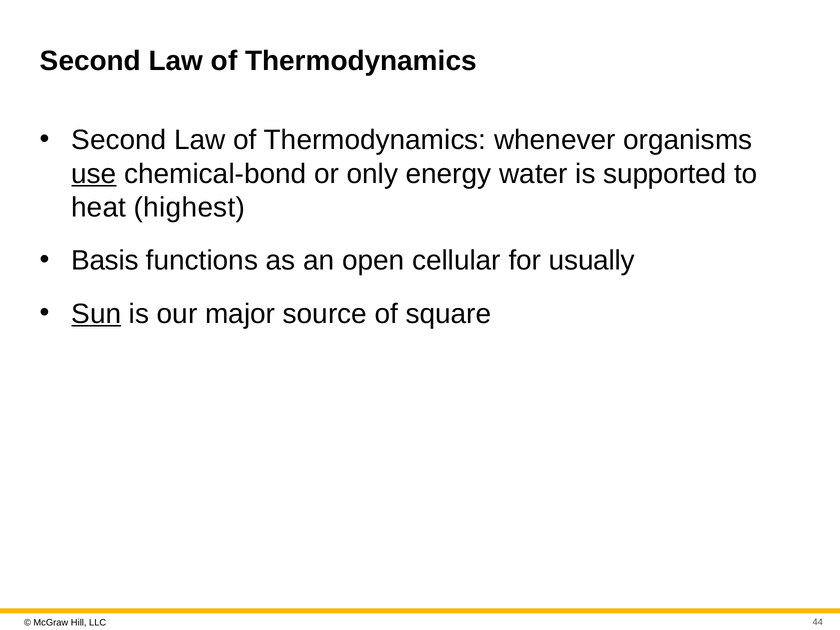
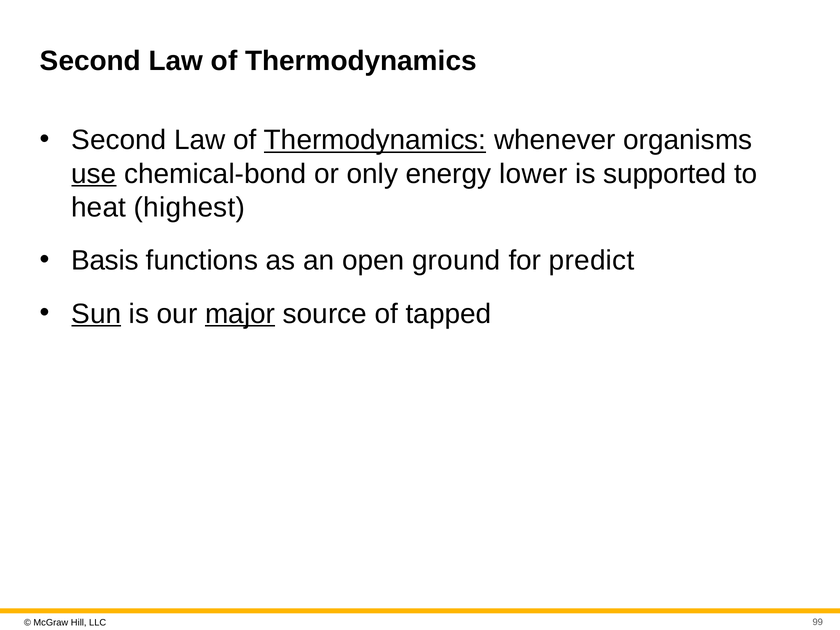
Thermodynamics underline: none -> present (375, 140)
water: water -> lower (533, 174)
cellular: cellular -> ground (456, 261)
usually: usually -> predict (592, 261)
major underline: none -> present (240, 314)
square: square -> tapped (449, 314)
44: 44 -> 99 (818, 622)
